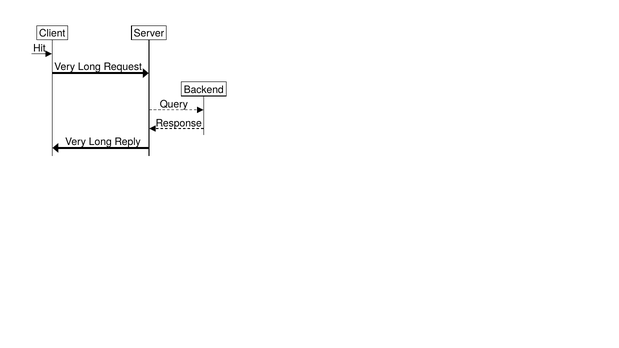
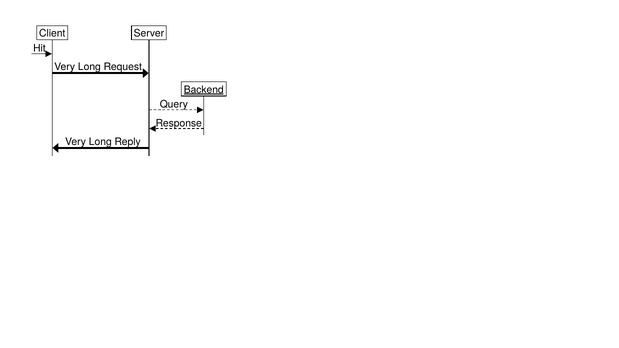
Backend underline: none -> present (204, 90)
